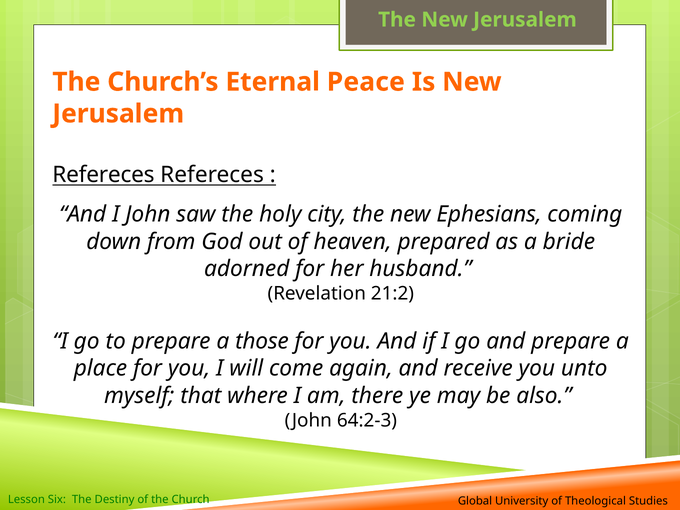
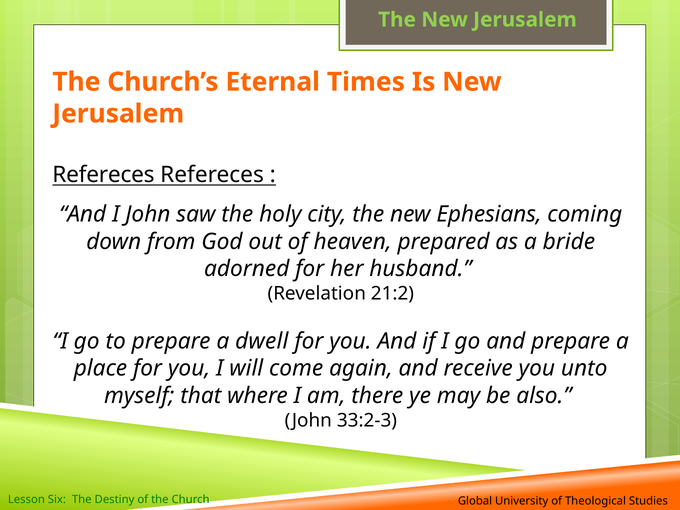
Peace: Peace -> Times (366, 82)
those: those -> dwell (262, 341)
64:2-3: 64:2-3 -> 33:2-3 (367, 420)
